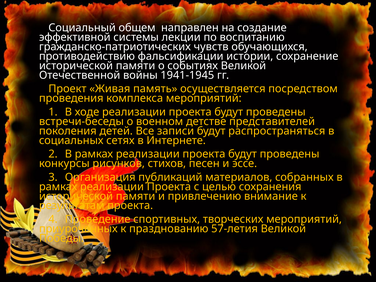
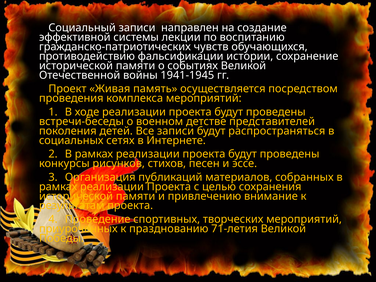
Социальный общем: общем -> записи (137, 28)
57-летия: 57-летия -> 71-летия (235, 229)
